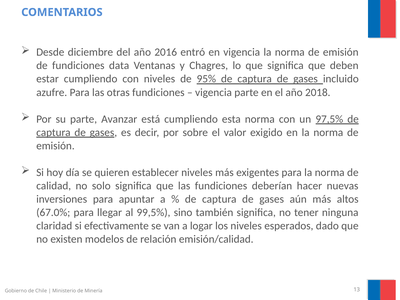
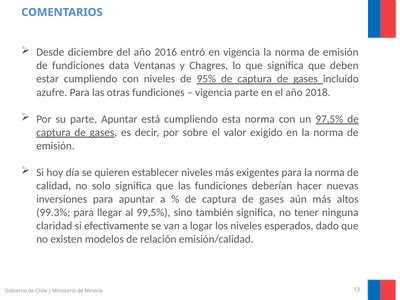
parte Avanzar: Avanzar -> Apuntar (119, 119)
67.0%: 67.0% -> 99.3% (53, 212)
